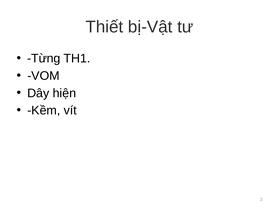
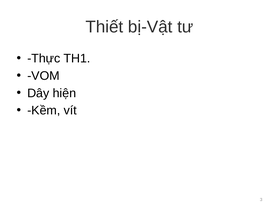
Từng: Từng -> Thực (44, 59)
